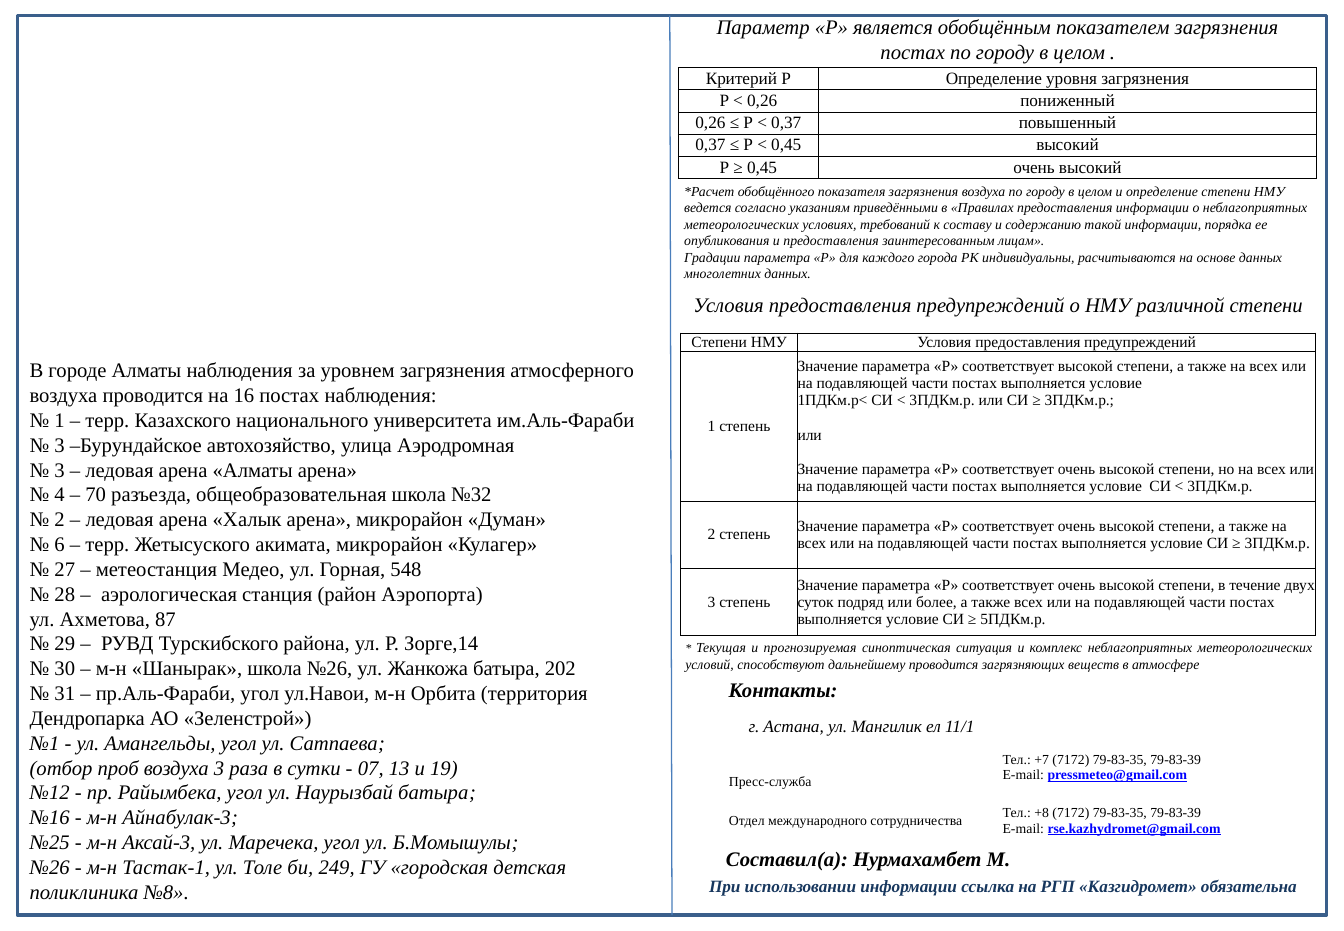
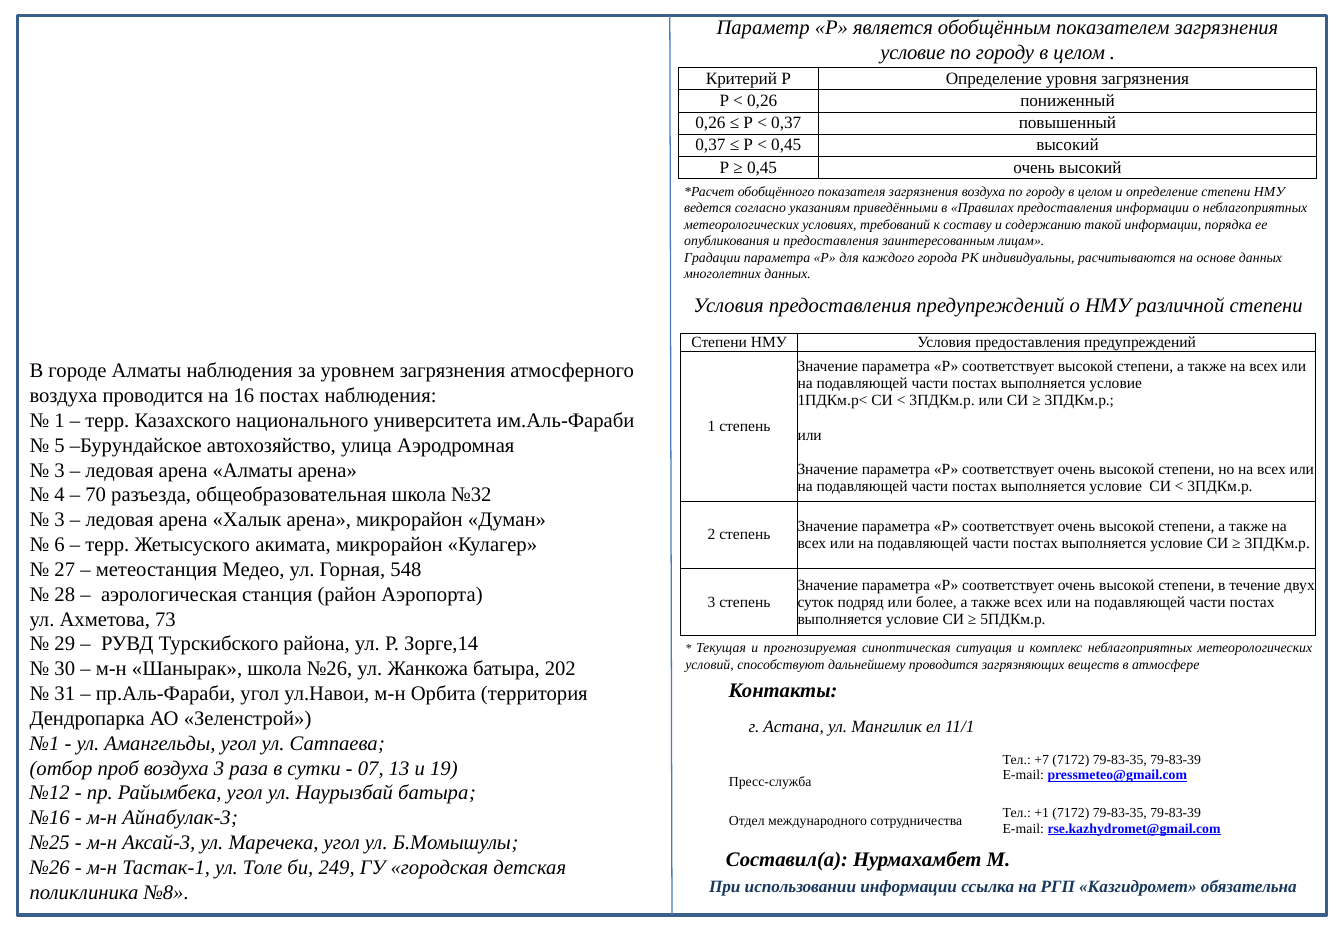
постах: постах -> условие (913, 53)
3: 3 -> 5 (60, 445)
2: 2 -> 3 (60, 520)
87: 87 -> 73 (165, 619)
+8: +8 -> +1 (1042, 813)
